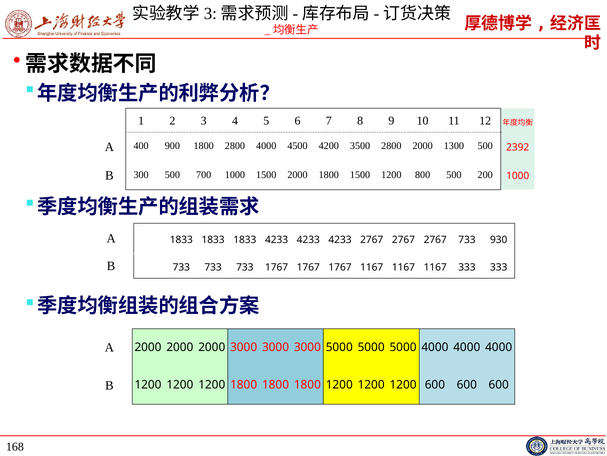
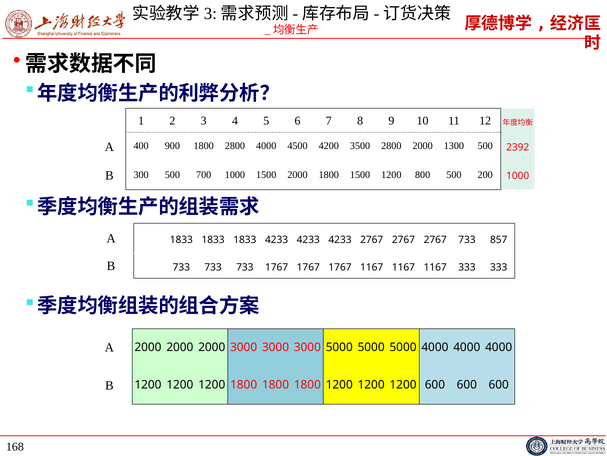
930: 930 -> 857 (499, 240)
